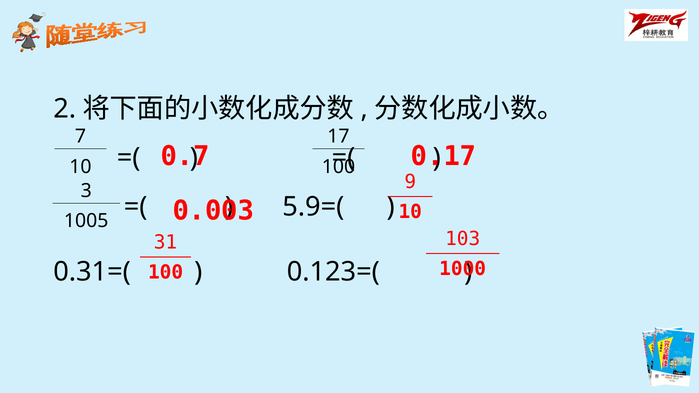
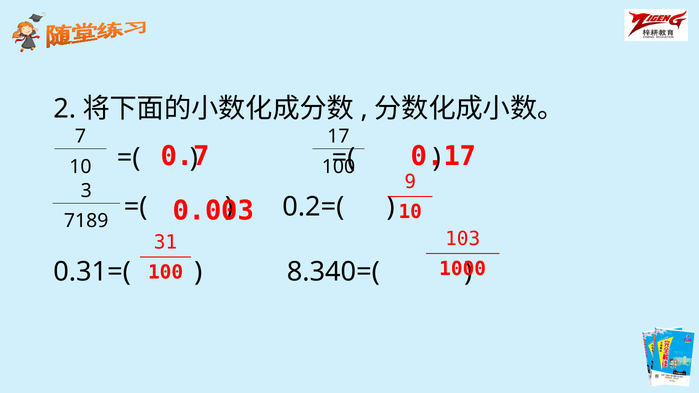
5.9=(: 5.9=( -> 0.2=( (313, 207)
1005: 1005 -> 7189 (86, 221)
0.123=(: 0.123=( -> 8.340=( (333, 272)
